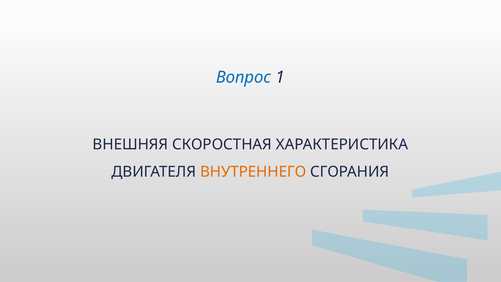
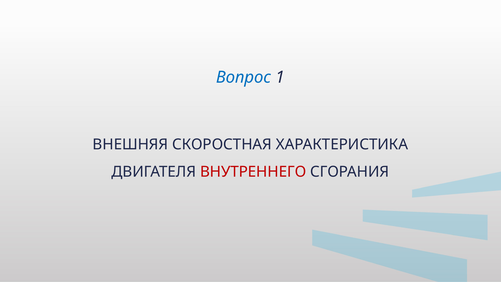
ВНУТРЕННЕГО colour: orange -> red (253, 172)
